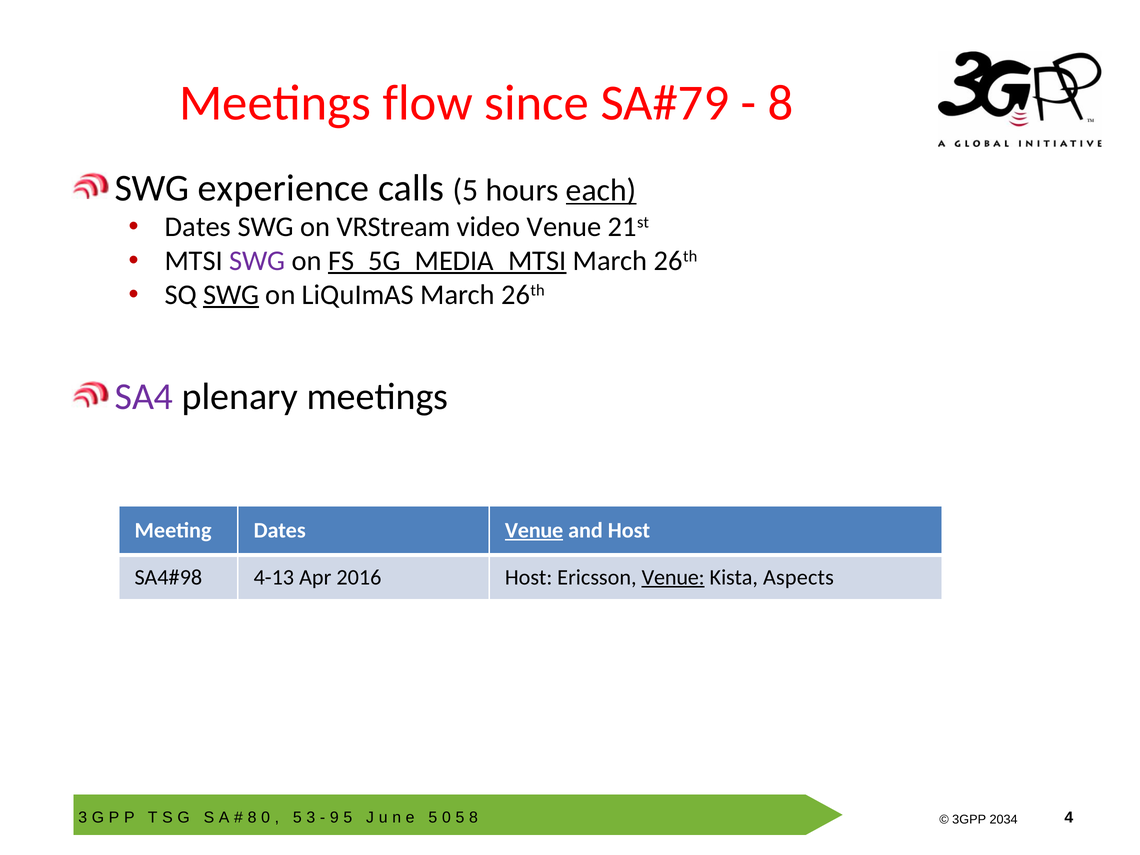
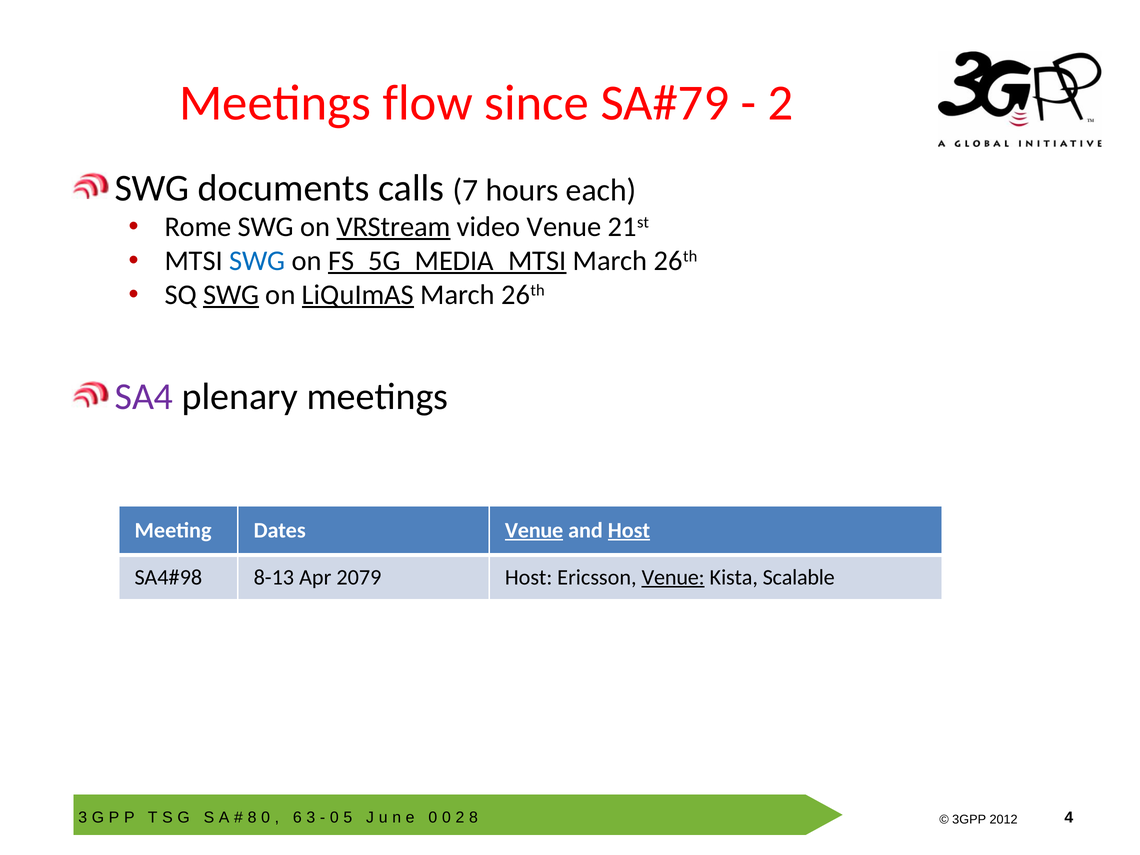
8: 8 -> 2 (781, 103)
experience: experience -> documents (284, 188)
calls 5: 5 -> 7 (466, 190)
each underline: present -> none (601, 190)
Dates: Dates -> Rome (198, 227)
VRStream underline: none -> present (394, 227)
SWG colour: purple -> blue (257, 261)
LiQuImAS underline: none -> present (358, 295)
Host underline: none -> present (629, 530)
4-13: 4-13 -> 8-13 (274, 577)
2016: 2016 -> 2079 (359, 577)
Aspects: Aspects -> Scalable (799, 577)
5: 5 -> 6 (297, 818)
9: 9 -> 0 (334, 818)
5: 5 -> 0 (433, 818)
5: 5 -> 2 (460, 818)
2034: 2034 -> 2012 (1004, 820)
